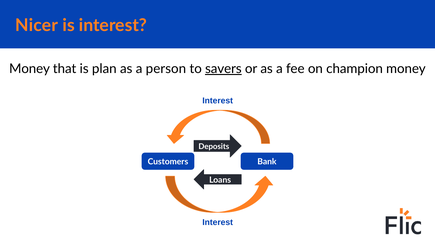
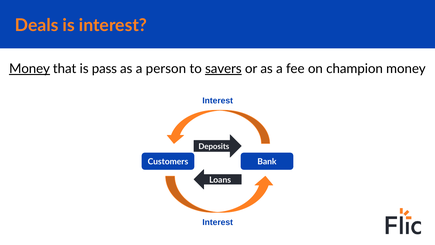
Nicer: Nicer -> Deals (37, 25)
Money underline: none -> present (30, 69)
plan: plan -> pass (104, 69)
